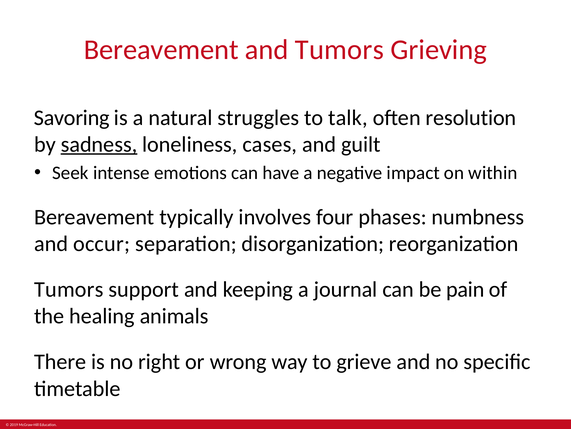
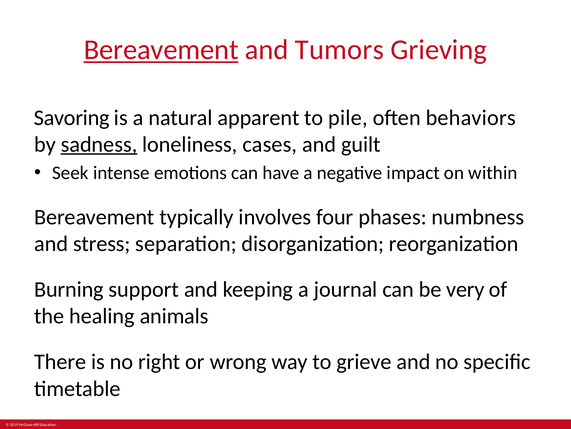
Bereavement underline: none -> present (161, 50)
struggles: struggles -> apparent (258, 118)
talk: talk -> pile (348, 118)
resolution: resolution -> behaviors (471, 118)
occur: occur -> stress (102, 243)
Tumors: Tumors -> Burning (69, 289)
pain: pain -> very (465, 289)
